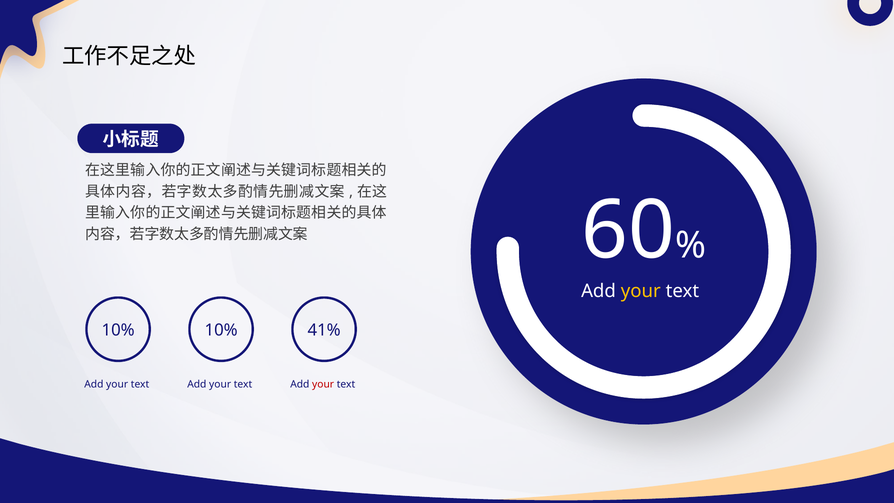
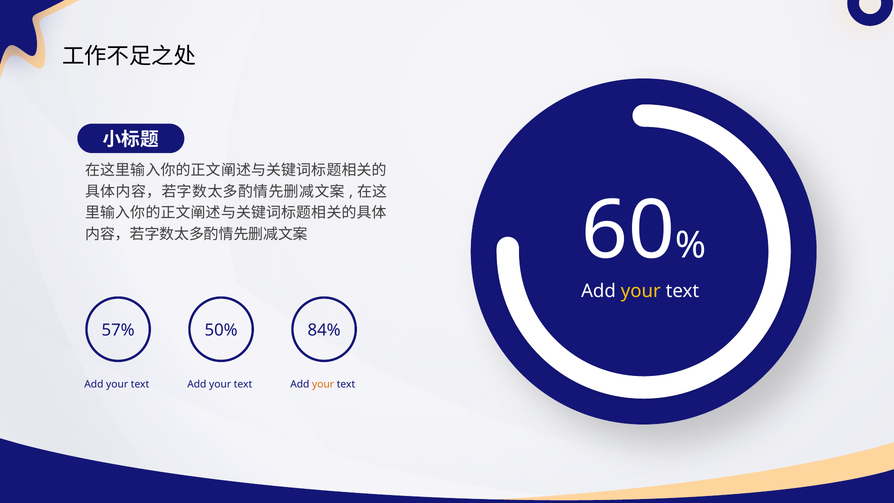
10%: 10% -> 57% (118, 330)
10%: 10% -> 50% (221, 330)
41%: 41% -> 84% (324, 330)
your colour: red -> orange (323, 384)
